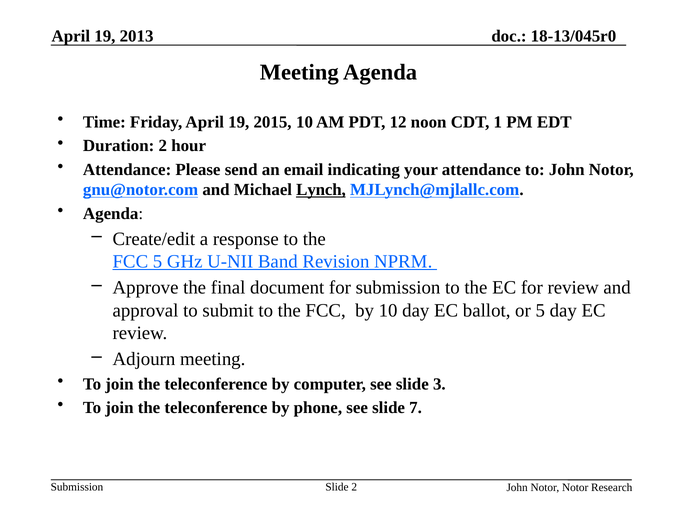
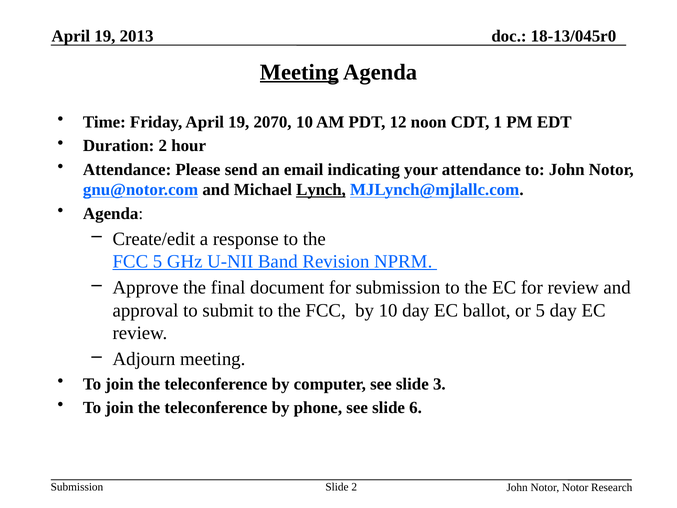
Meeting underline: none -> present (299, 72)
2015: 2015 -> 2070 (273, 122)
7: 7 -> 6 (416, 407)
